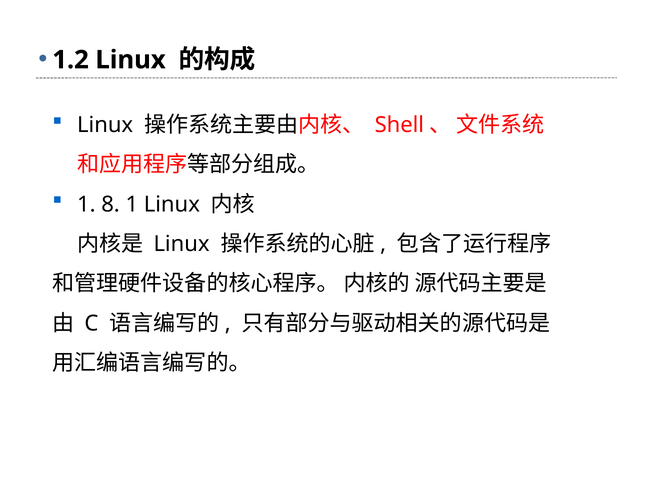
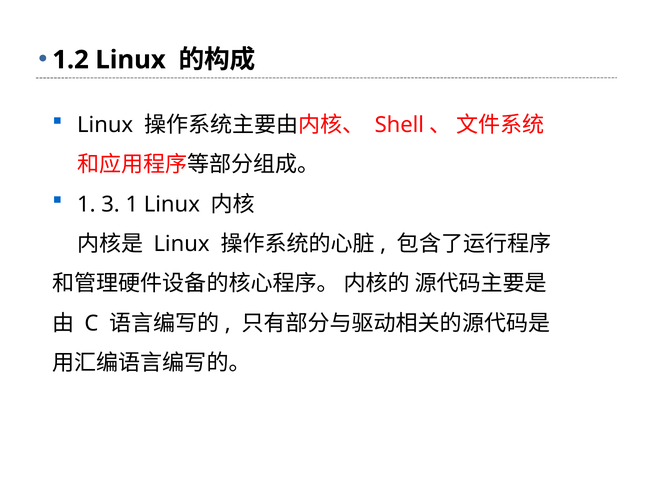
8: 8 -> 3 (111, 204)
